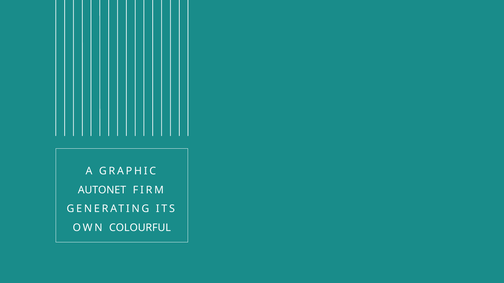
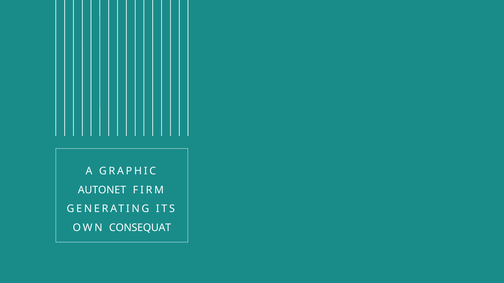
COLOURFUL: COLOURFUL -> CONSEQUAT (140, 228)
